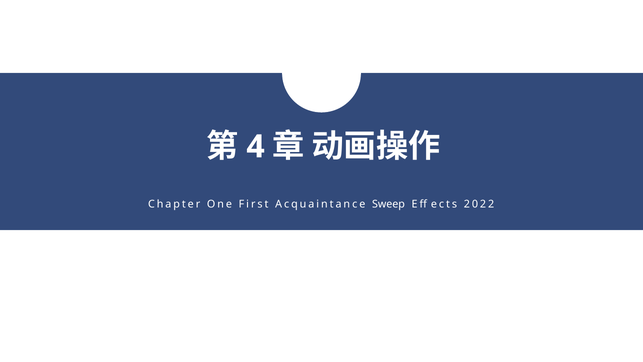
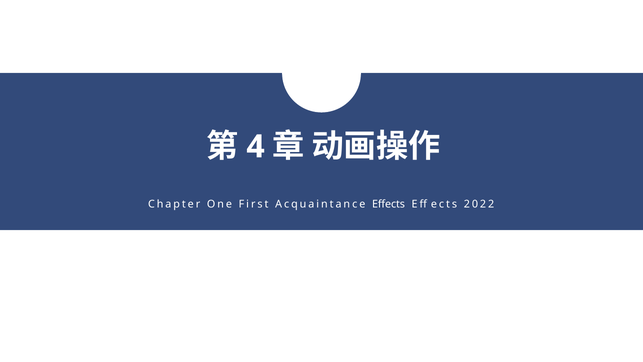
Sweep: Sweep -> Effects (388, 204)
